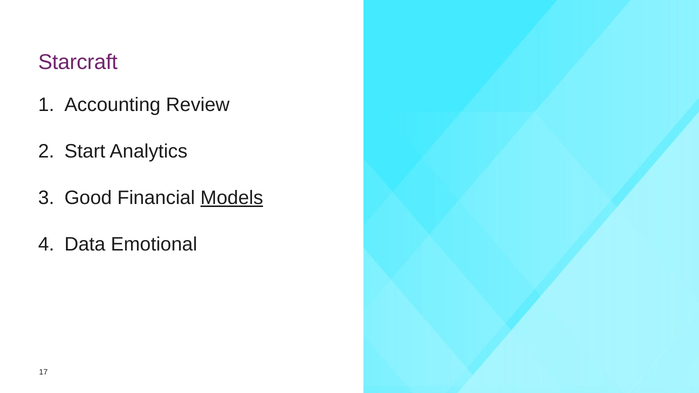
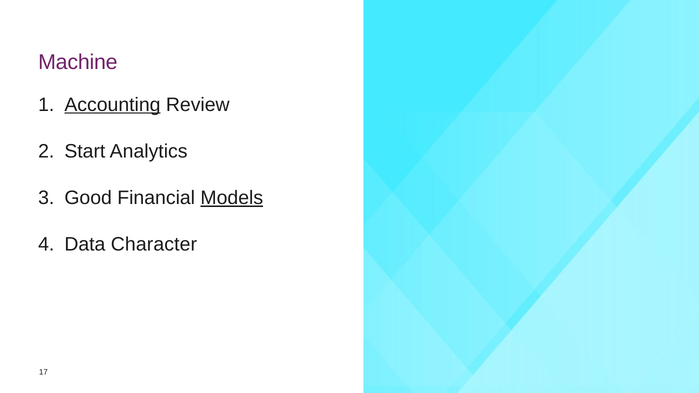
Starcraft: Starcraft -> Machine (78, 62)
Accounting underline: none -> present (112, 105)
Emotional: Emotional -> Character (154, 245)
